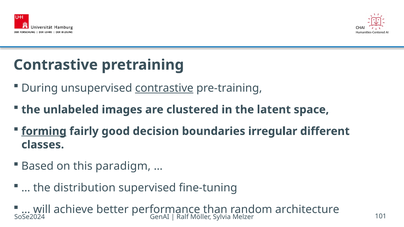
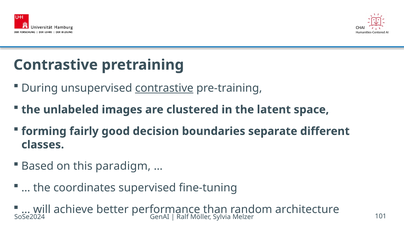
forming underline: present -> none (44, 131)
irregular: irregular -> separate (273, 131)
distribution: distribution -> coordinates (85, 188)
